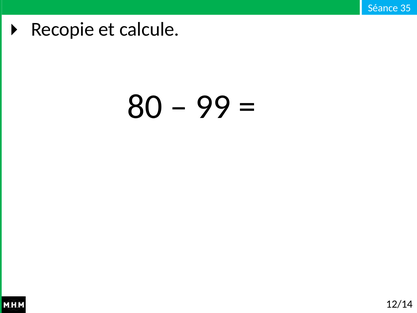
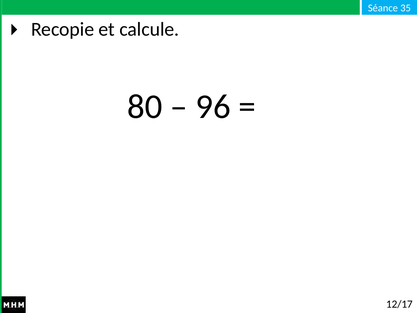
99: 99 -> 96 (213, 107)
12/14: 12/14 -> 12/17 (399, 304)
